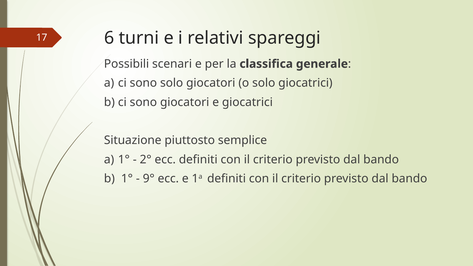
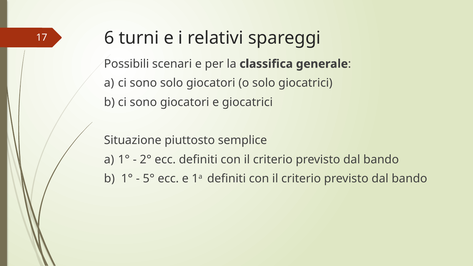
9°: 9° -> 5° (149, 179)
